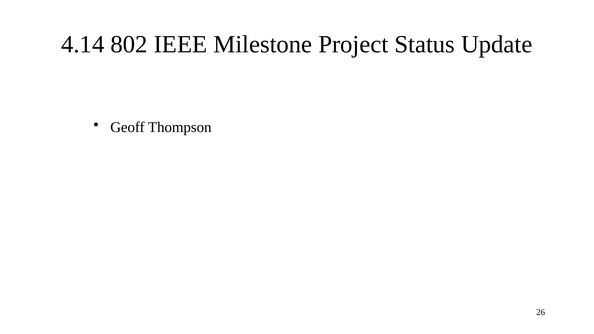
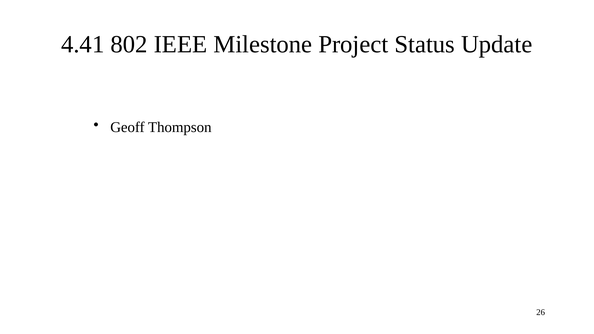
4.14: 4.14 -> 4.41 (83, 44)
